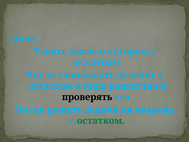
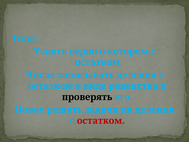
Цена: Цена -> Типа (25, 39)
Узнать числа: числа -> верно (83, 51)
Числа: Числа -> Новое (29, 109)
на квартир: квартир -> деления (155, 109)
остатком colour: green -> red (101, 121)
